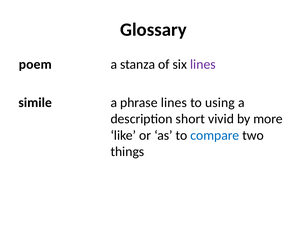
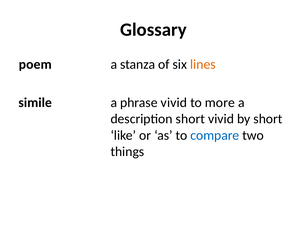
lines colour: purple -> orange (203, 64)
phrase lines: lines -> vivid (174, 103)
using: using -> more (220, 103)
by more: more -> short (268, 119)
